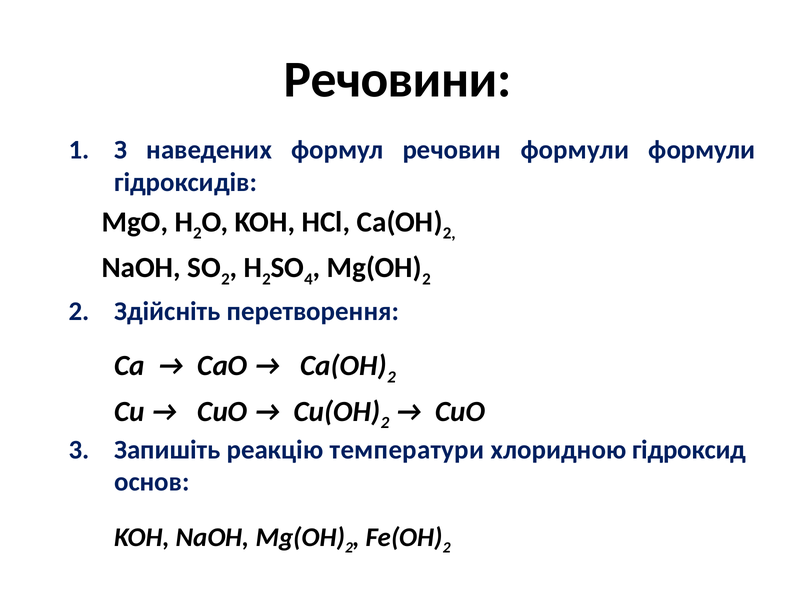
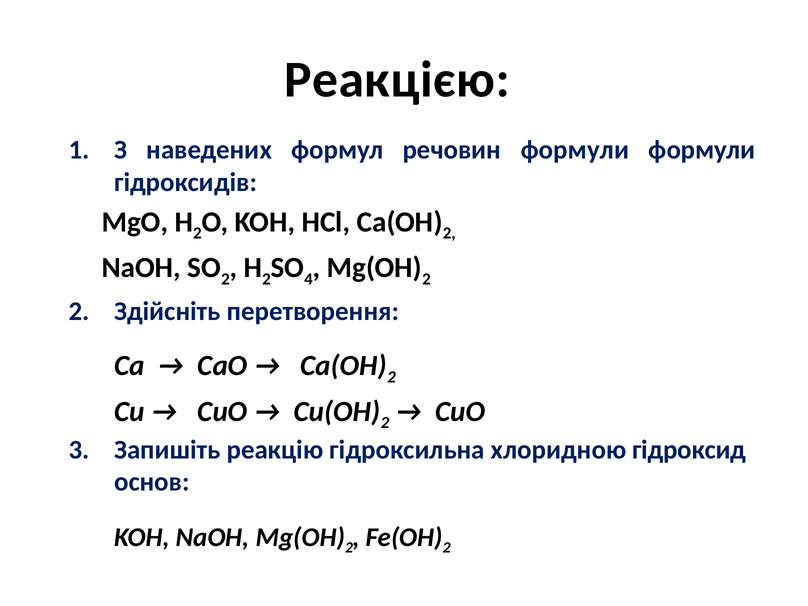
Речовини: Речовини -> Реакцією (397, 80)
температури: температури -> гідроксильна (407, 450)
